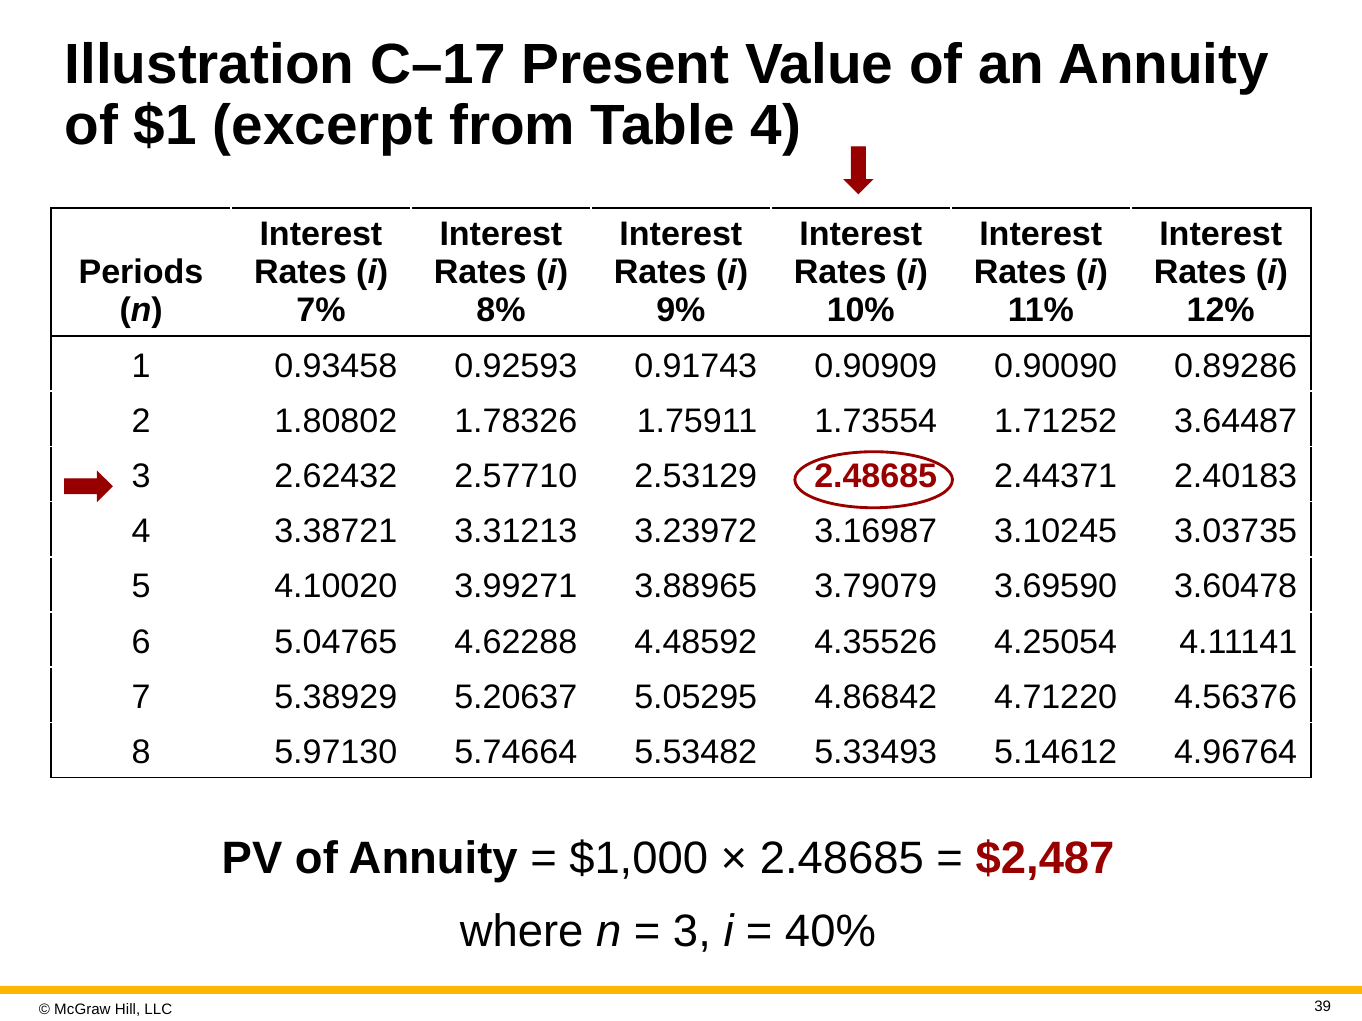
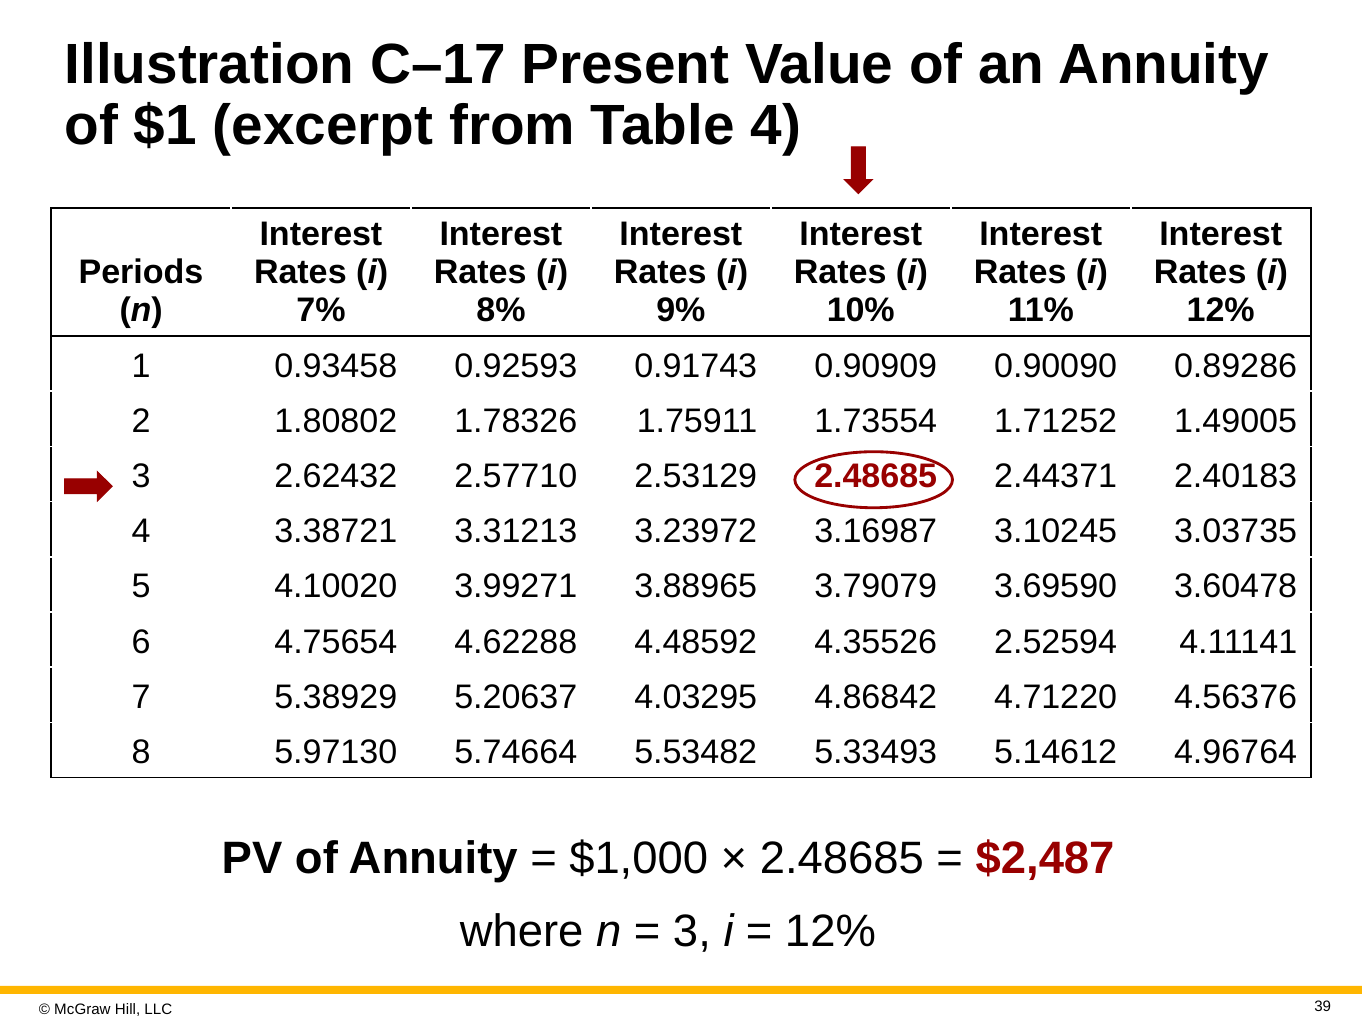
3.64487: 3.64487 -> 1.49005 (1236, 421)
5.04765: 5.04765 -> 4.75654 (336, 642)
4.25054: 4.25054 -> 2.52594 (1056, 642)
5.05295: 5.05295 -> 4.03295 (696, 697)
40%: 40% -> 12% (830, 932)
